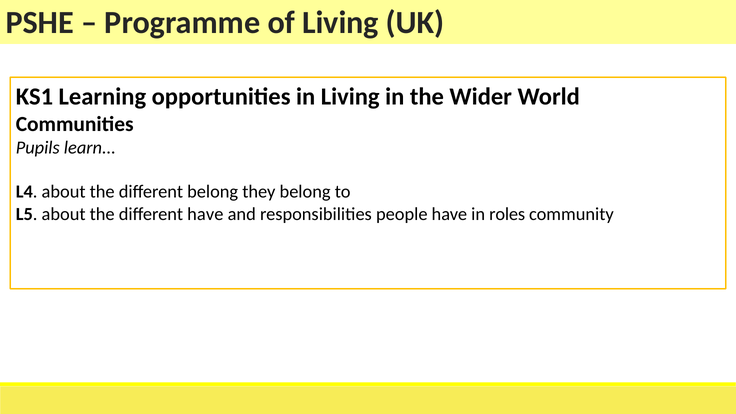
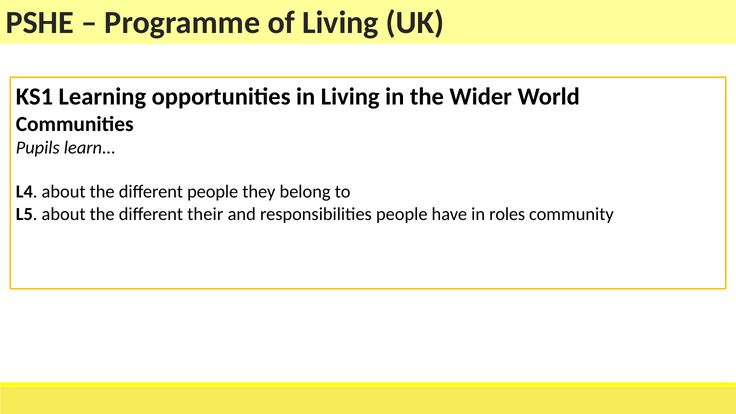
different belong: belong -> people (213, 192)
different have: have -> their (205, 214)
